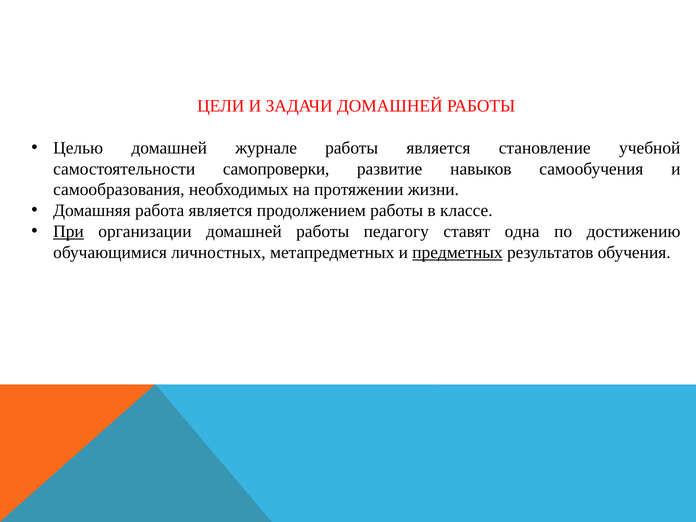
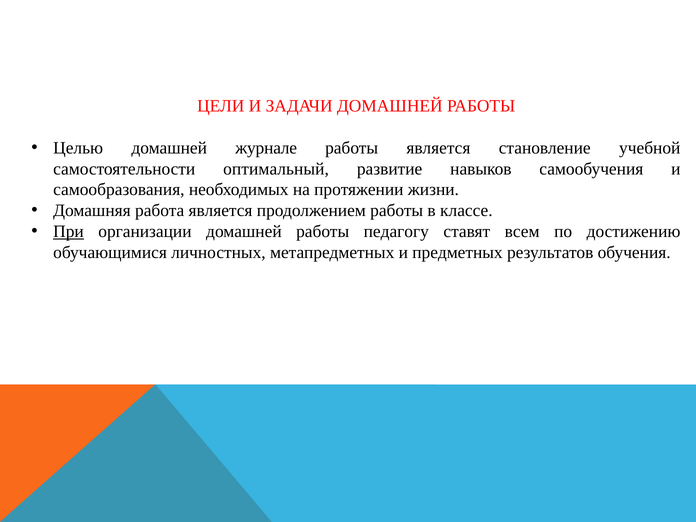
самопроверки: самопроверки -> оптимальный (276, 169)
одна: одна -> всем (522, 231)
предметных underline: present -> none (457, 252)
